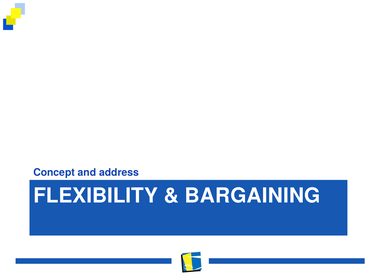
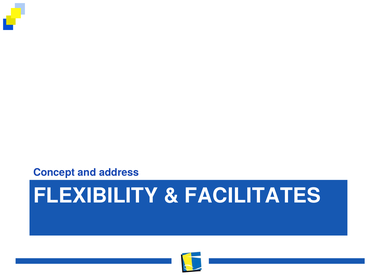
BARGAINING: BARGAINING -> FACILITATES (253, 196)
